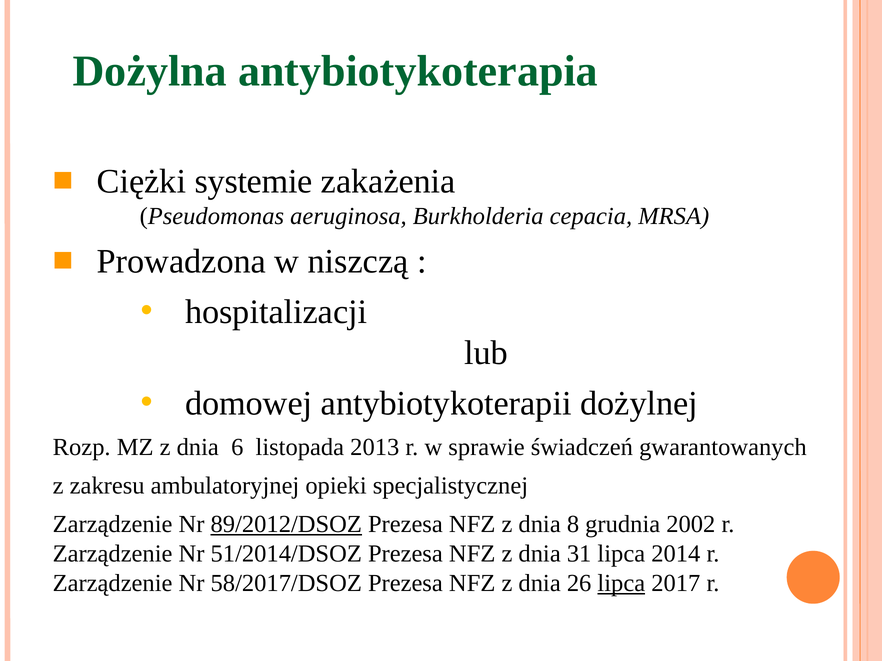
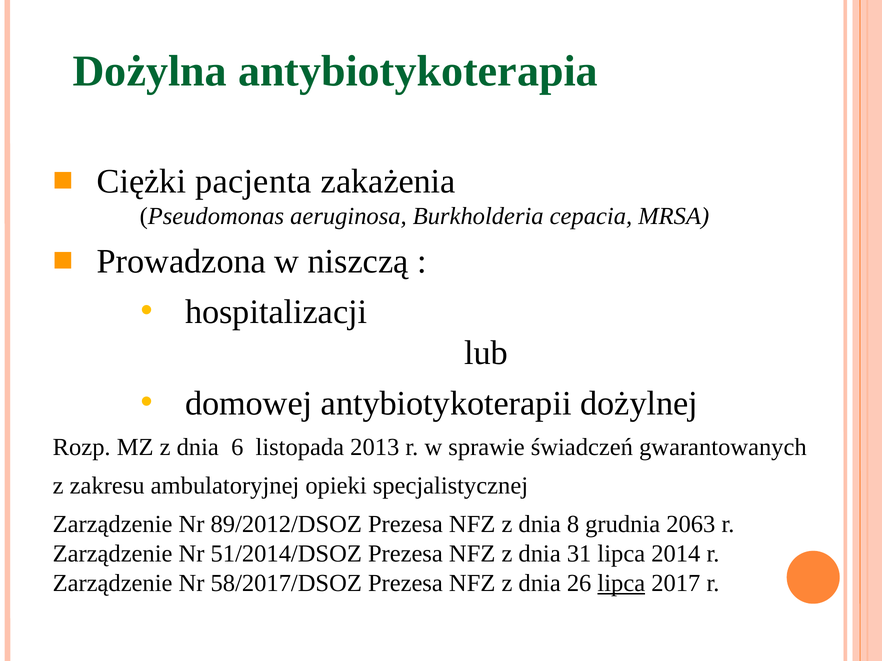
systemie: systemie -> pacjenta (253, 182)
89/2012/DSOZ underline: present -> none (286, 525)
2002: 2002 -> 2063 (691, 525)
